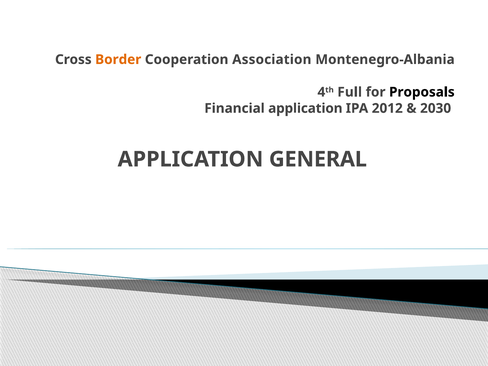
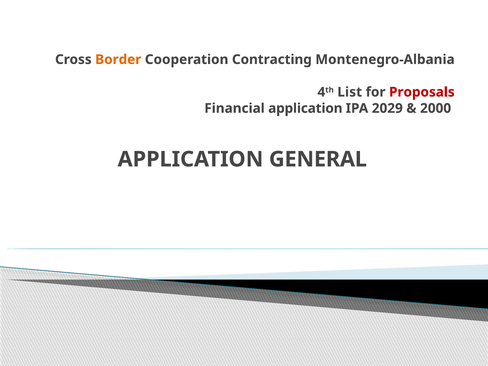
Association: Association -> Contracting (272, 60)
Full: Full -> List (350, 92)
Proposals colour: black -> red (422, 92)
2012: 2012 -> 2029 (387, 108)
2030: 2030 -> 2000 (436, 108)
